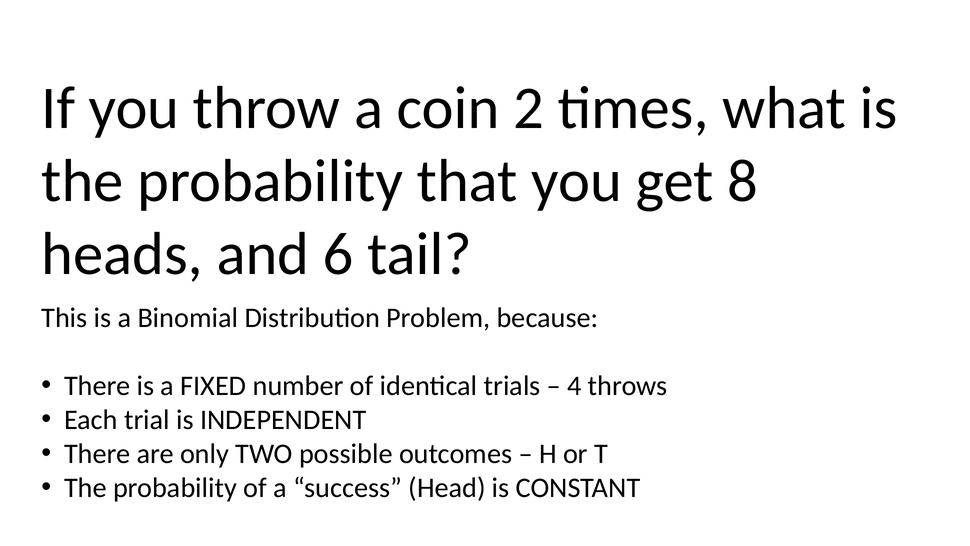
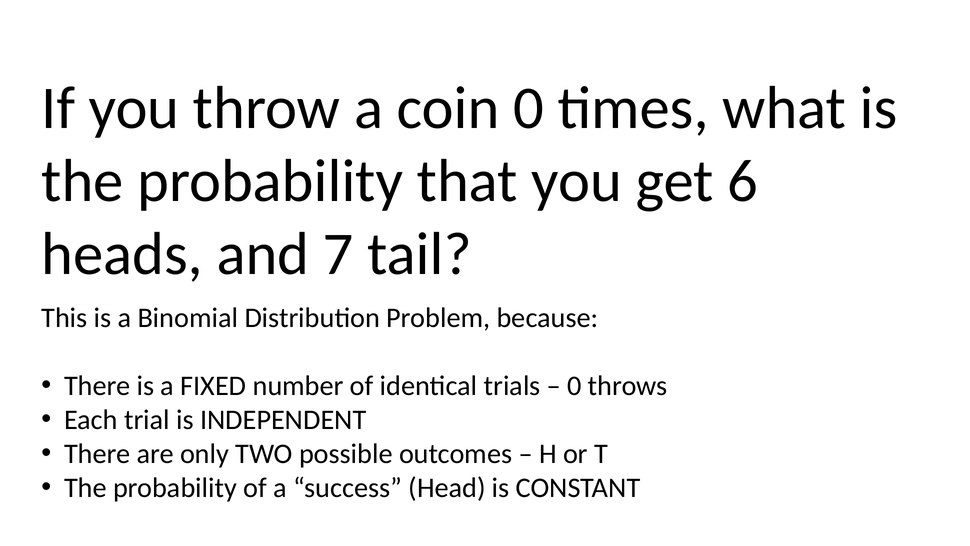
coin 2: 2 -> 0 (529, 108)
8: 8 -> 6 (743, 181)
6: 6 -> 7 (338, 254)
4: 4 -> 0 (575, 386)
